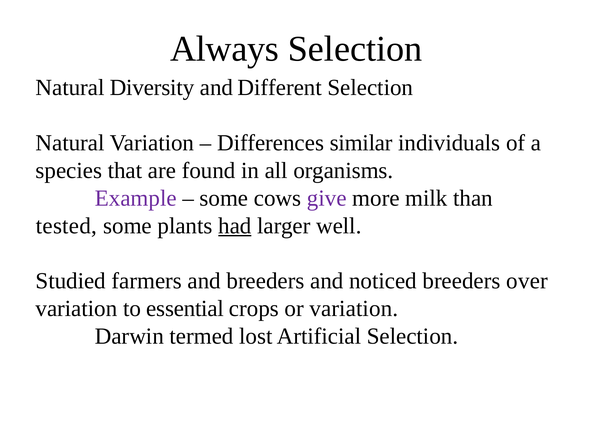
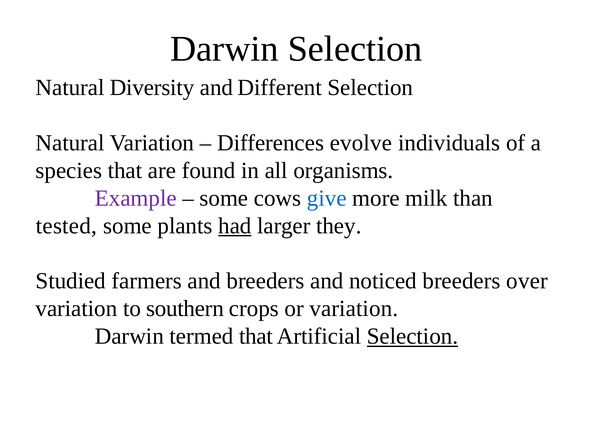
Always: Always -> Darwin (224, 49)
similar: similar -> evolve (361, 143)
give colour: purple -> blue (327, 198)
well: well -> they (339, 226)
essential: essential -> southern (185, 308)
termed lost: lost -> that (256, 336)
Selection underline: none -> present (413, 336)
